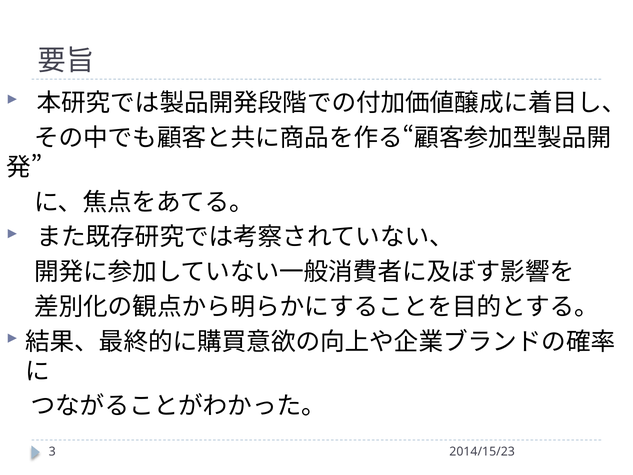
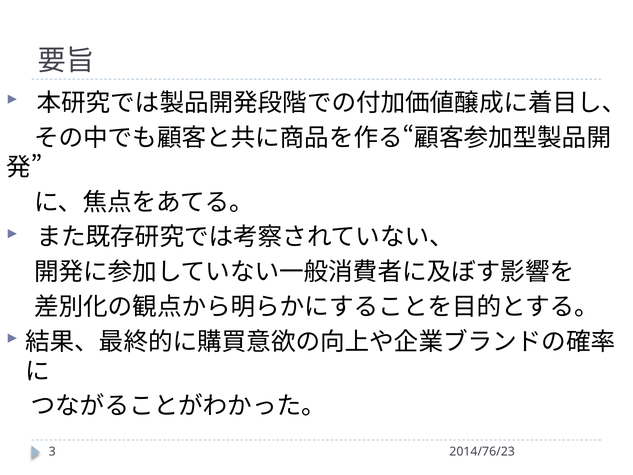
2014/15/23: 2014/15/23 -> 2014/76/23 (482, 451)
